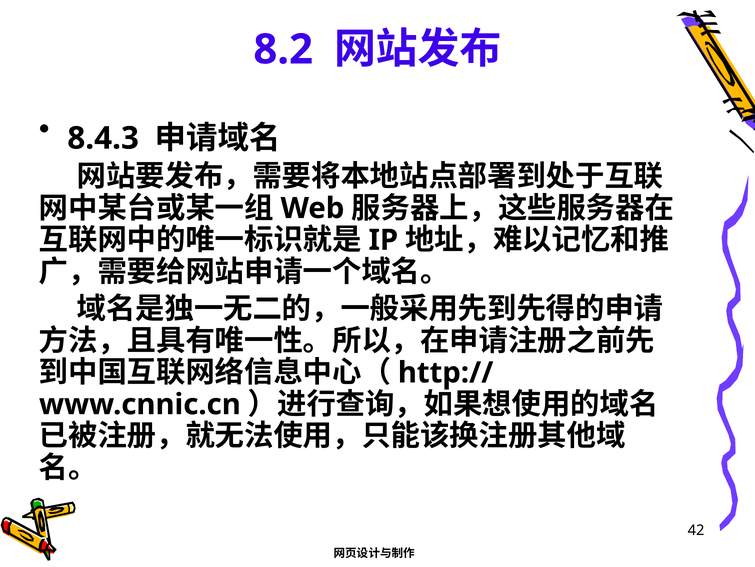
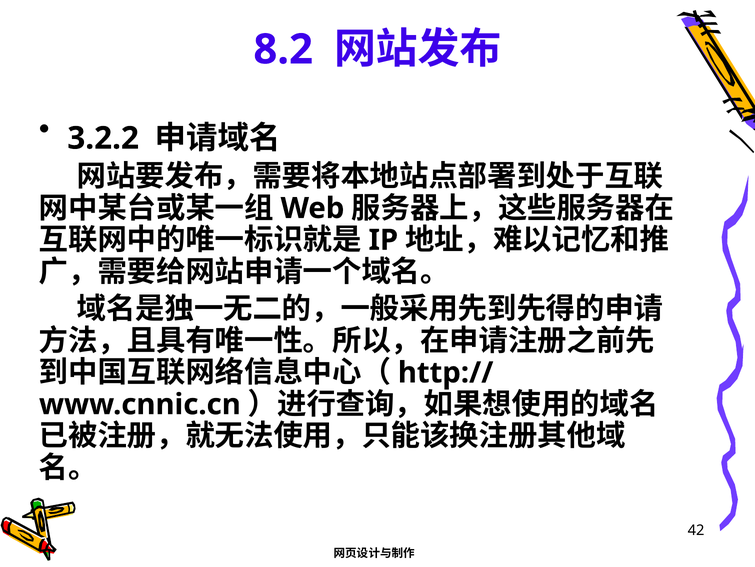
8.4.3: 8.4.3 -> 3.2.2 (103, 138)
